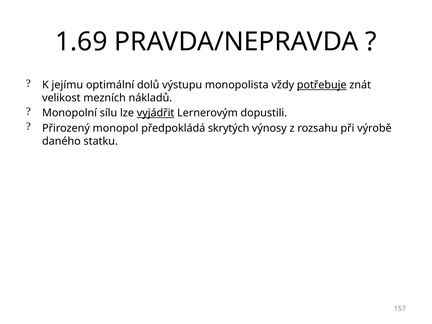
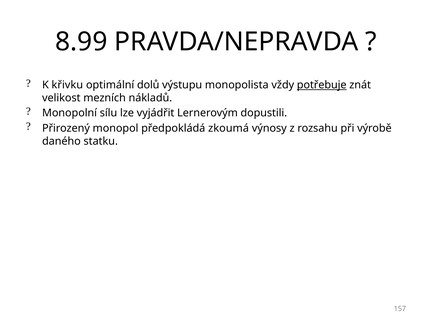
1.69: 1.69 -> 8.99 (81, 42)
jejímu: jejímu -> křivku (67, 85)
vyjádřit underline: present -> none (156, 113)
skrytých: skrytých -> zkoumá (229, 128)
